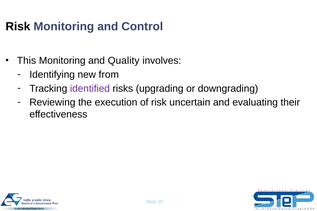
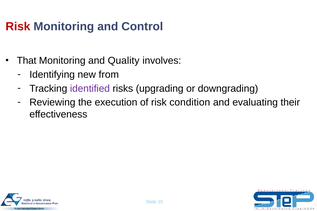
Risk colour: black -> red (18, 27)
This: This -> That (27, 61)
uncertain: uncertain -> condition (190, 103)
